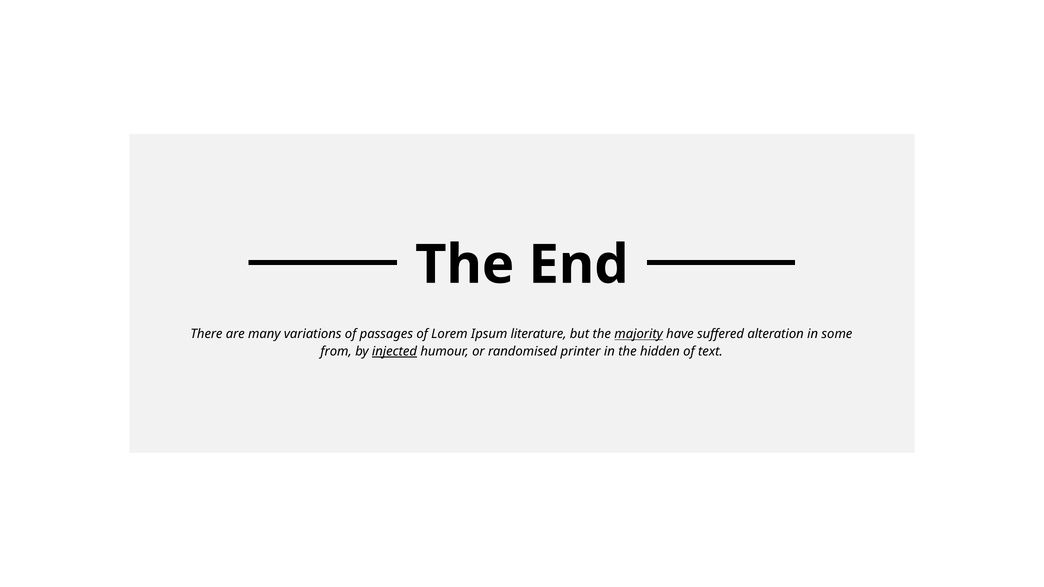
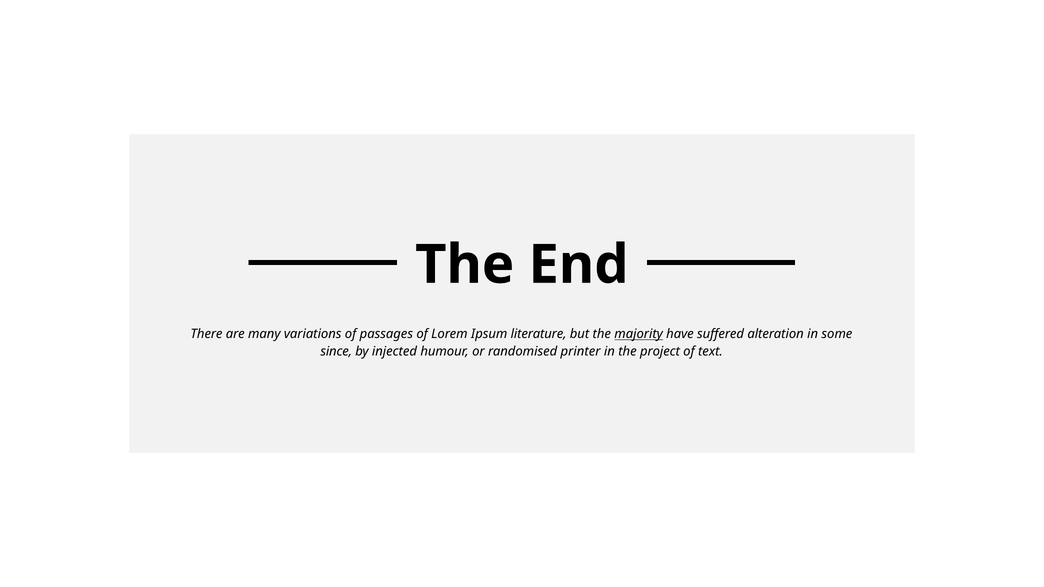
from: from -> since (336, 352)
injected underline: present -> none (394, 352)
hidden: hidden -> project (660, 352)
